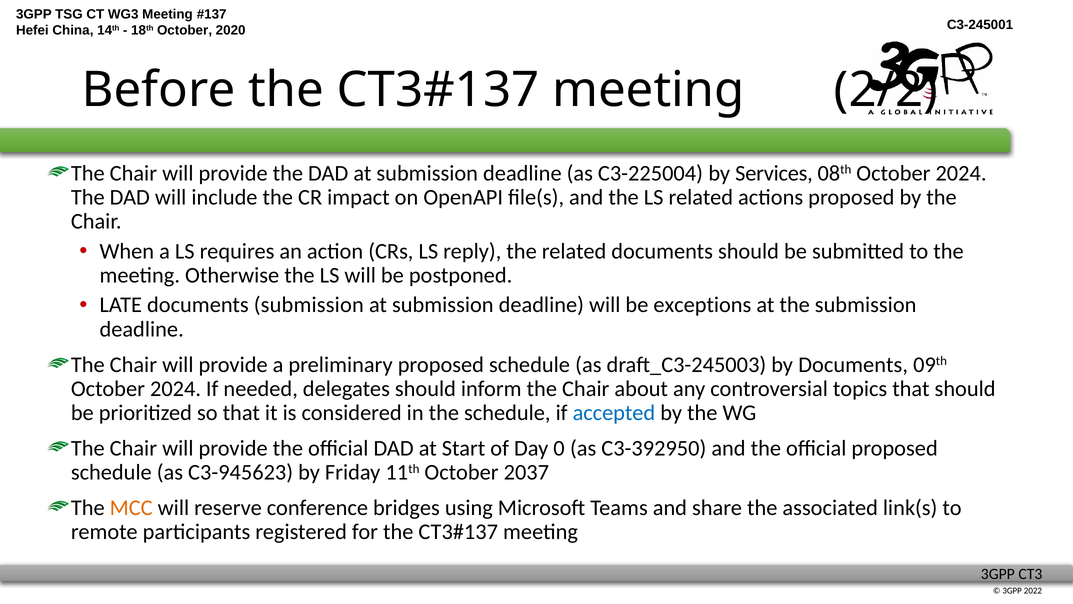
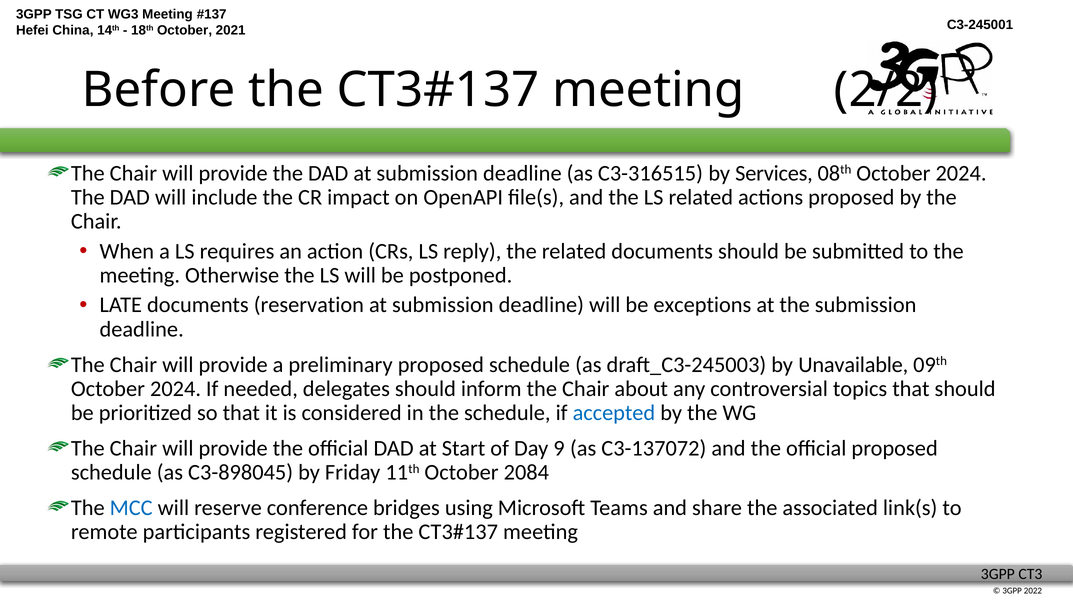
2020: 2020 -> 2021 (231, 30)
C3-225004: C3-225004 -> C3-316515 (650, 173)
documents submission: submission -> reservation (309, 305)
by Documents: Documents -> Unavailable (853, 364)
0: 0 -> 9 (559, 448)
C3-392950: C3-392950 -> C3-137072 (654, 448)
C3-945623: C3-945623 -> C3-898045 (241, 472)
2037: 2037 -> 2084 (526, 472)
MCC colour: orange -> blue (131, 507)
